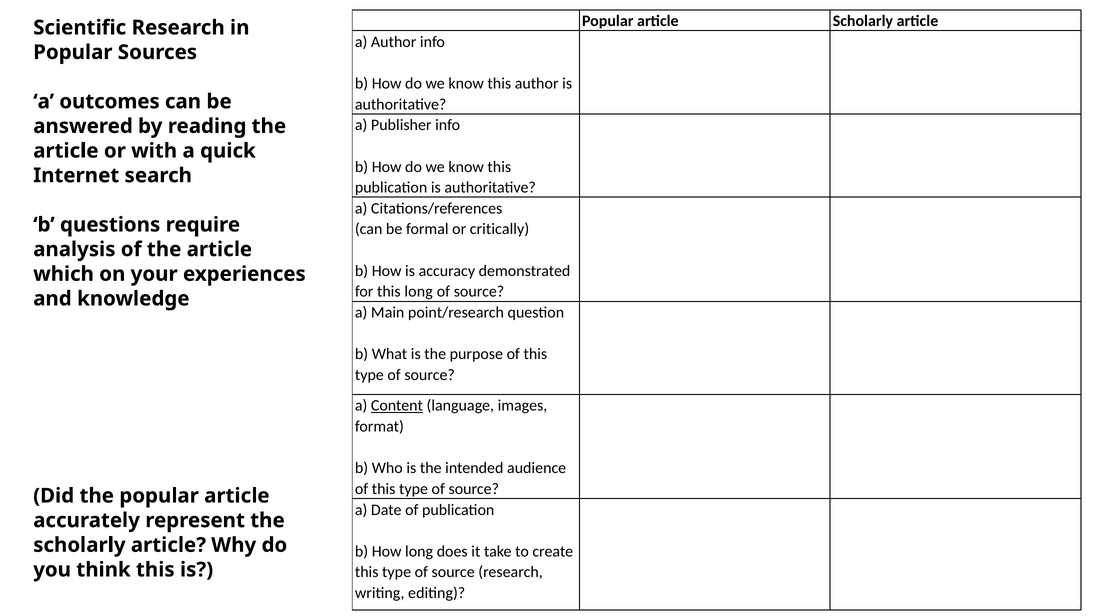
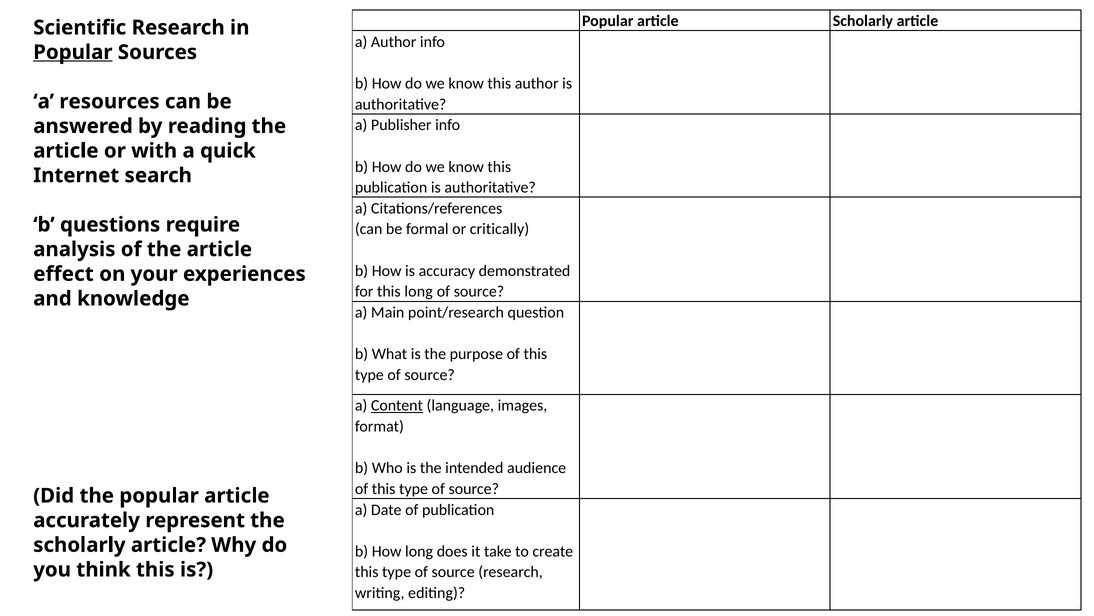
Popular underline: none -> present (73, 52)
outcomes: outcomes -> resources (109, 101)
which: which -> effect (63, 274)
